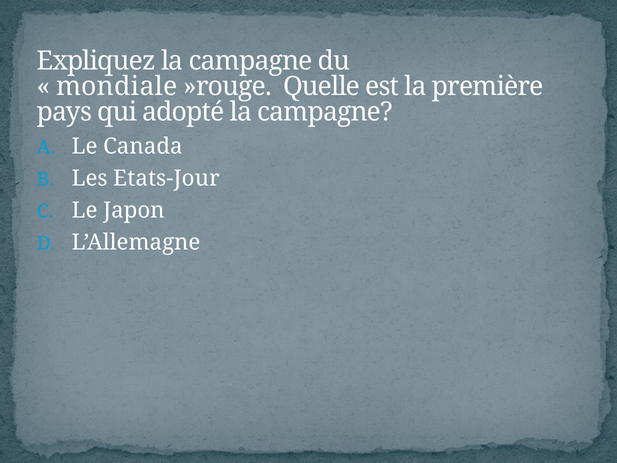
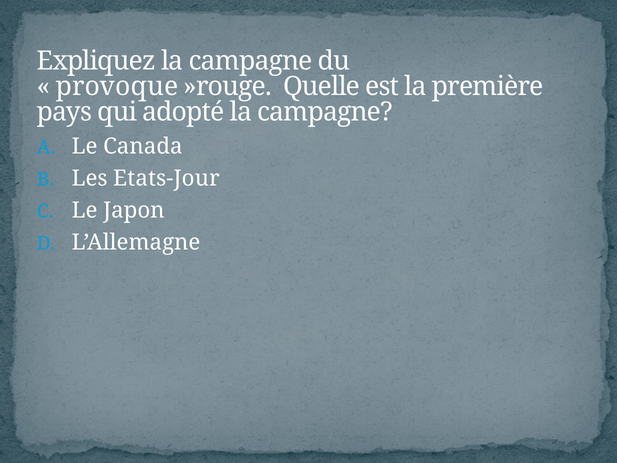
mondiale: mondiale -> provoque (117, 86)
